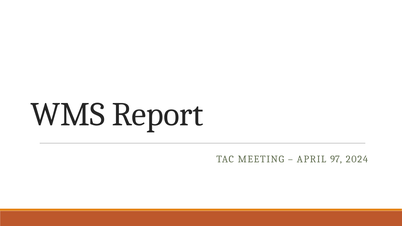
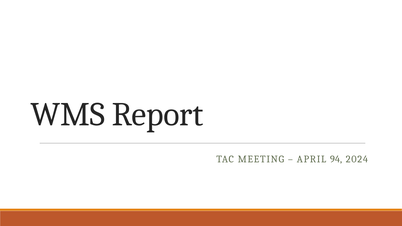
97: 97 -> 94 (336, 159)
